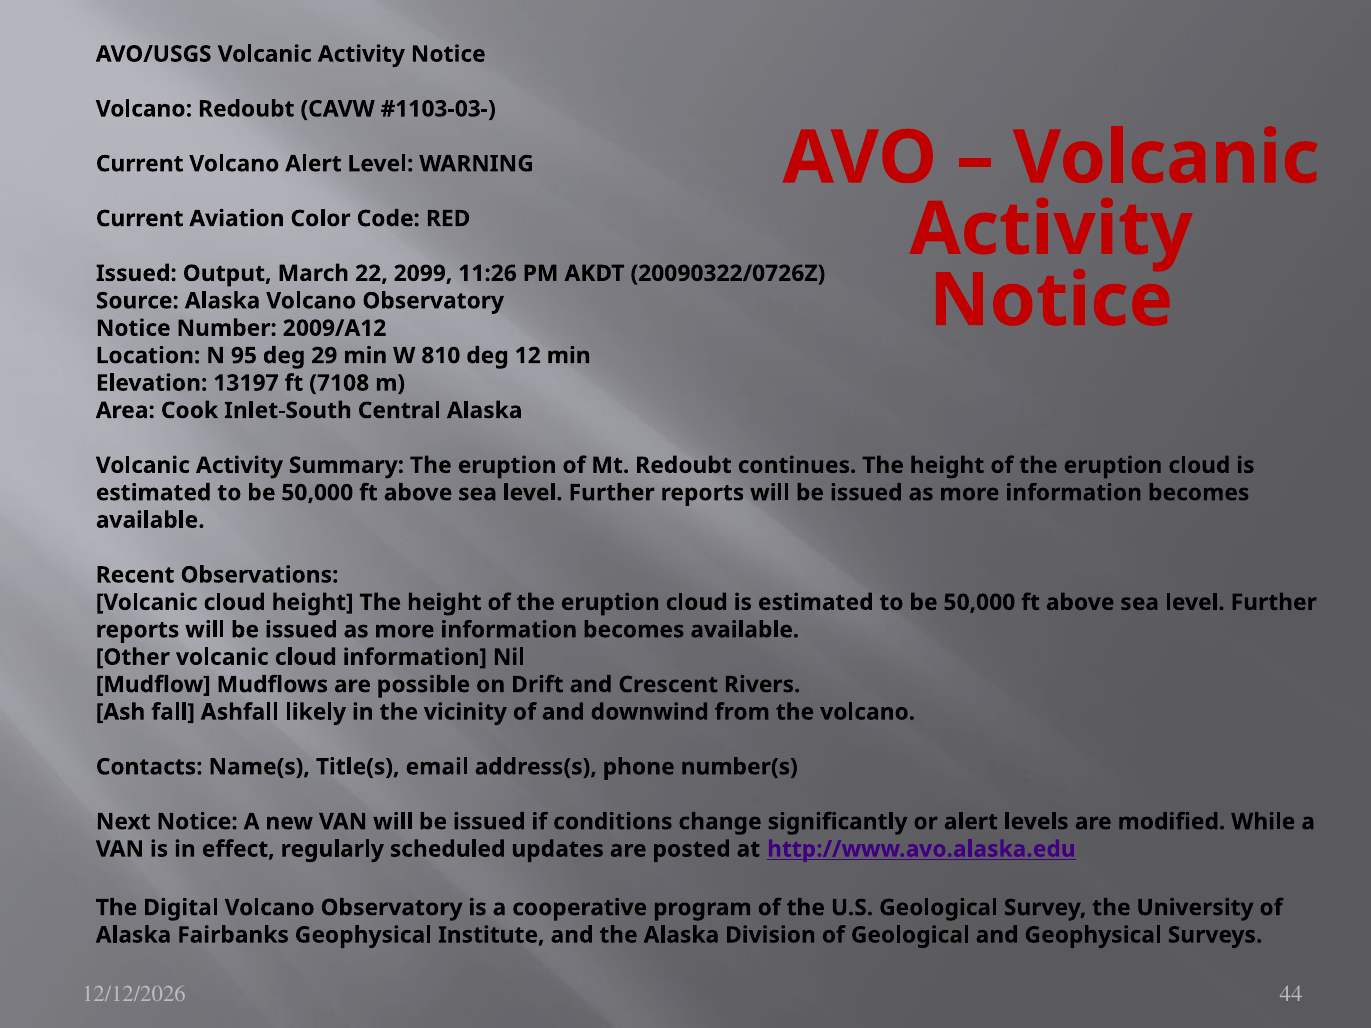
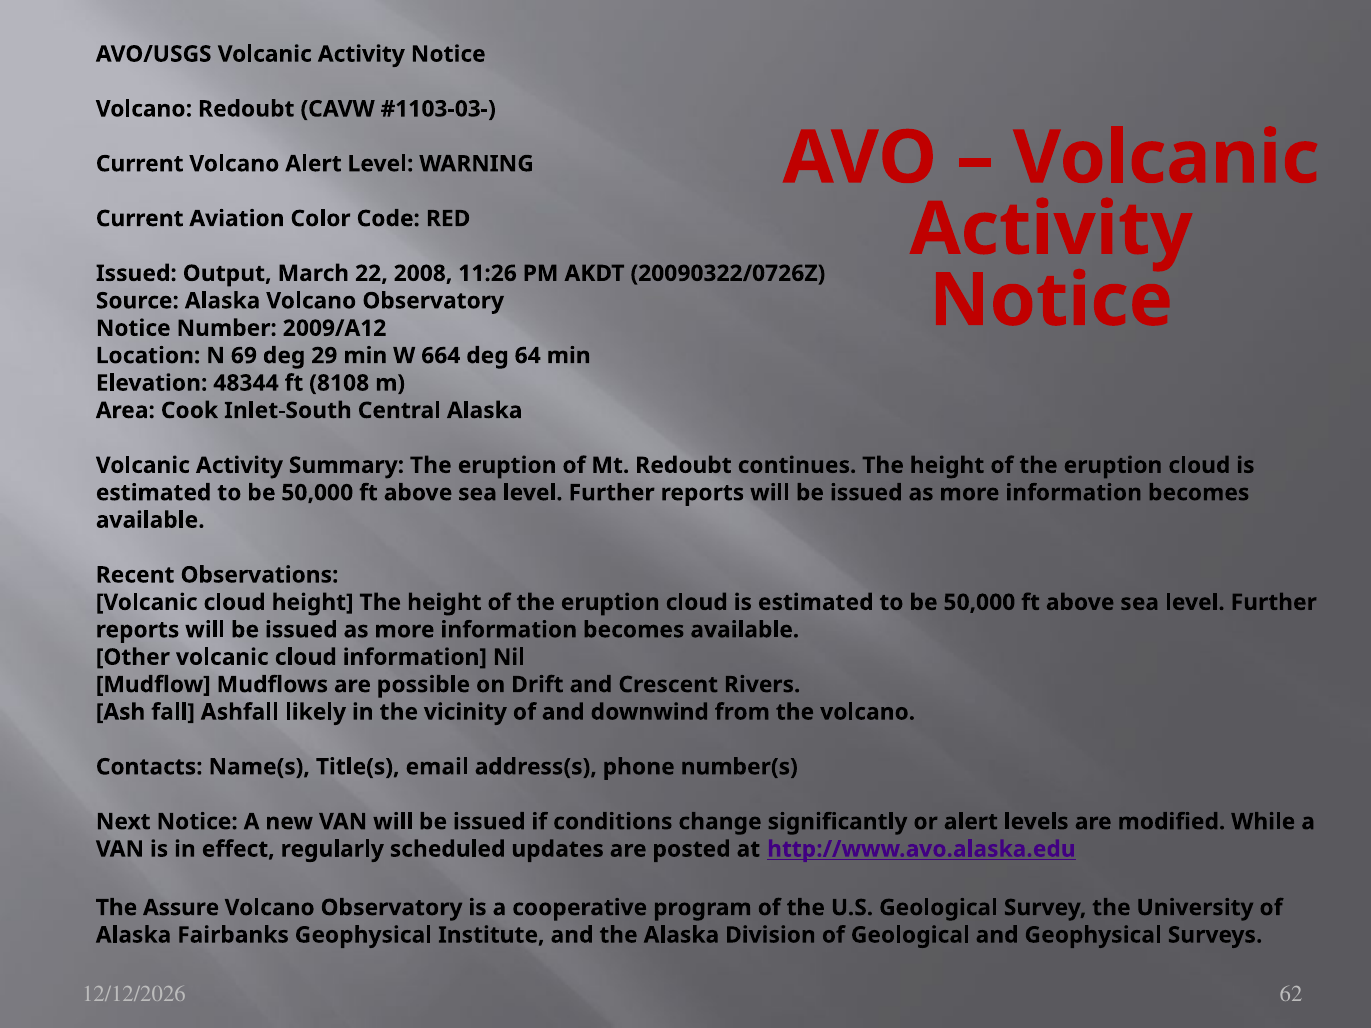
2099: 2099 -> 2008 (423, 274)
95: 95 -> 69 (244, 356)
810: 810 -> 664 (441, 356)
12: 12 -> 64 (528, 356)
13197: 13197 -> 48344 (246, 383)
7108: 7108 -> 8108 (339, 383)
Digital: Digital -> Assure (181, 908)
44: 44 -> 62 (1291, 995)
